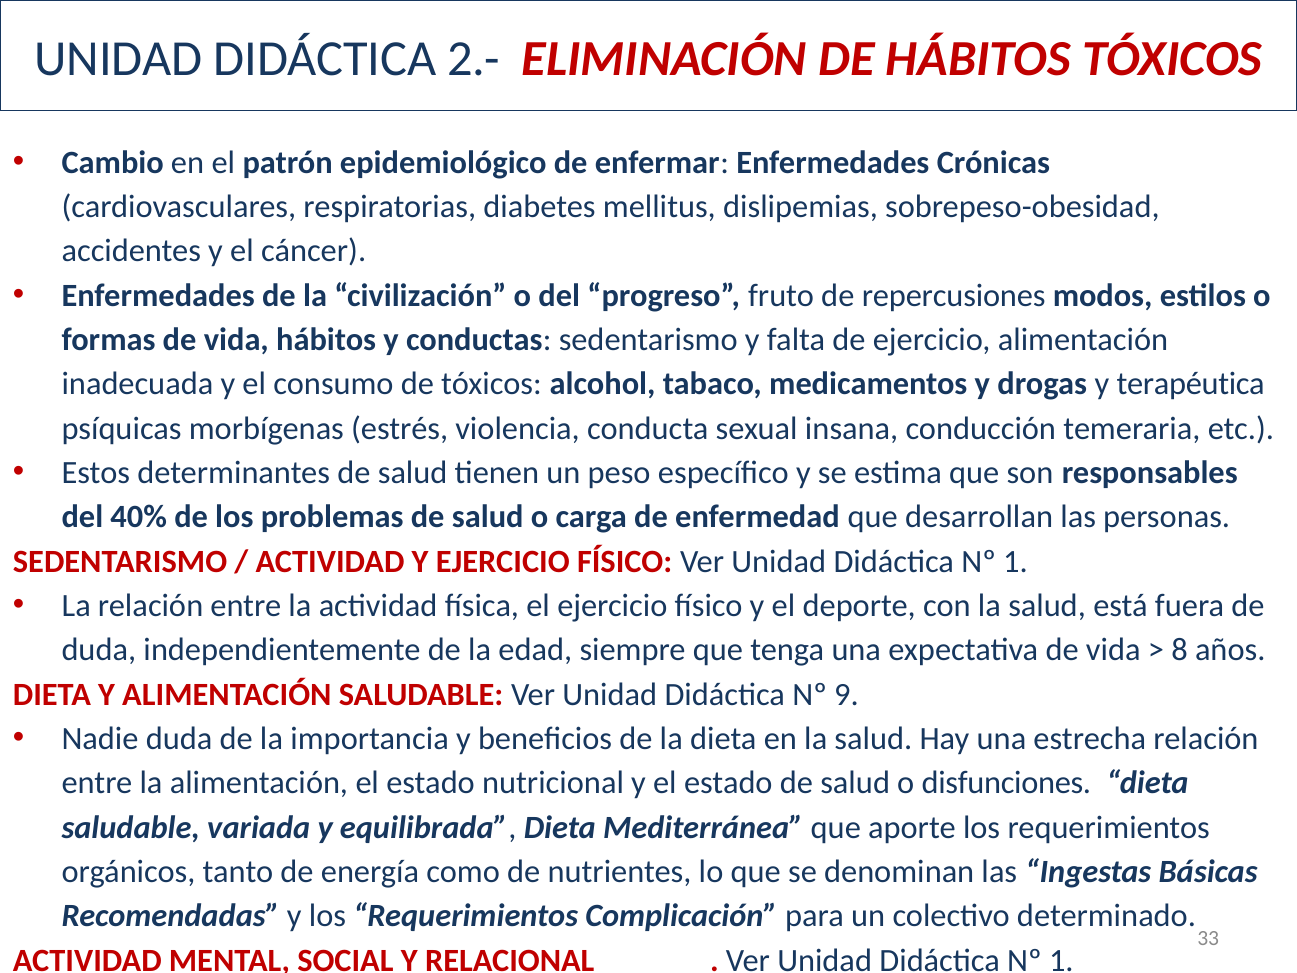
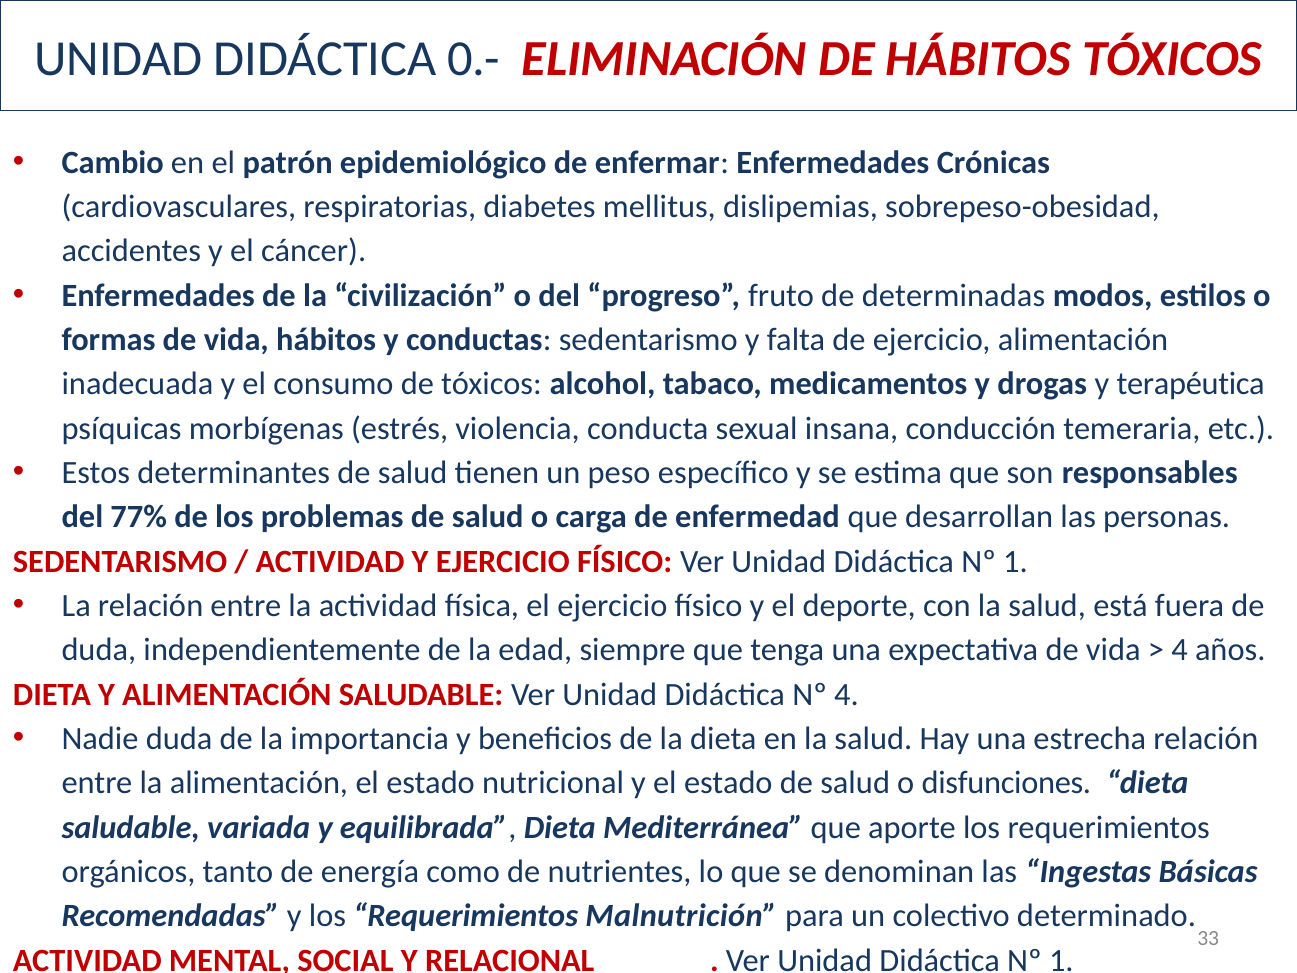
2.-: 2.- -> 0.- (473, 59)
repercusiones: repercusiones -> determinadas (954, 295)
40%: 40% -> 77% (139, 517)
8: 8 -> 4 (1180, 650)
Nº 9: 9 -> 4 (846, 694)
Complicación: Complicación -> Malnutrición (681, 916)
